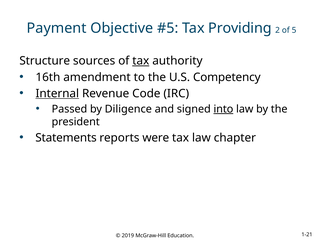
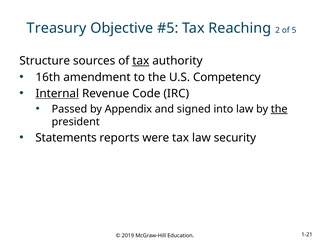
Payment: Payment -> Treasury (57, 28)
Providing: Providing -> Reaching (240, 28)
Diligence: Diligence -> Appendix (128, 109)
into underline: present -> none (223, 109)
the underline: none -> present (279, 109)
chapter: chapter -> security (235, 138)
